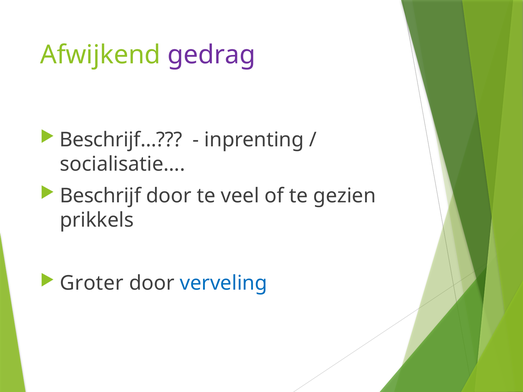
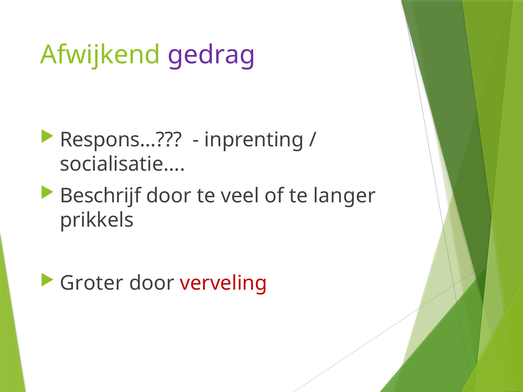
Beschrijf…: Beschrijf… -> Respons… (121, 140)
gezien: gezien -> langer (345, 196)
verveling colour: blue -> red (224, 283)
